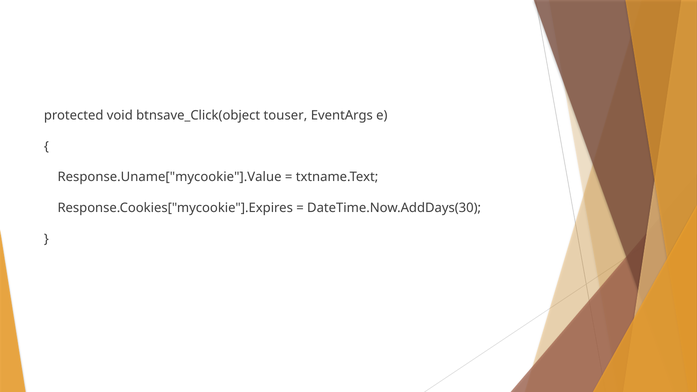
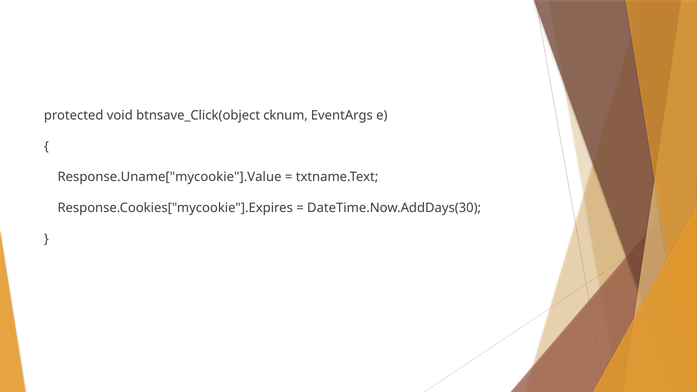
touser: touser -> cknum (286, 116)
